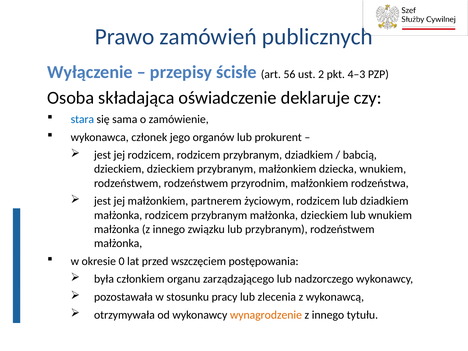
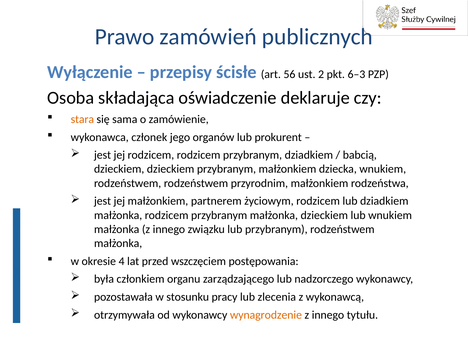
4–3: 4–3 -> 6–3 (356, 74)
stara colour: blue -> orange (82, 119)
0: 0 -> 4 (122, 261)
